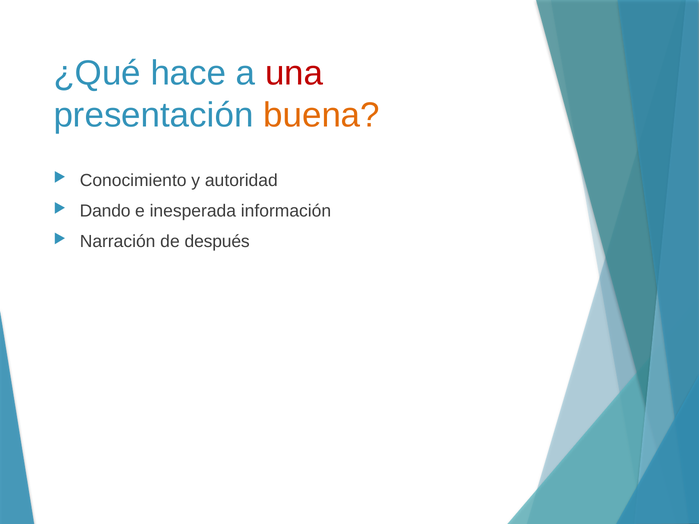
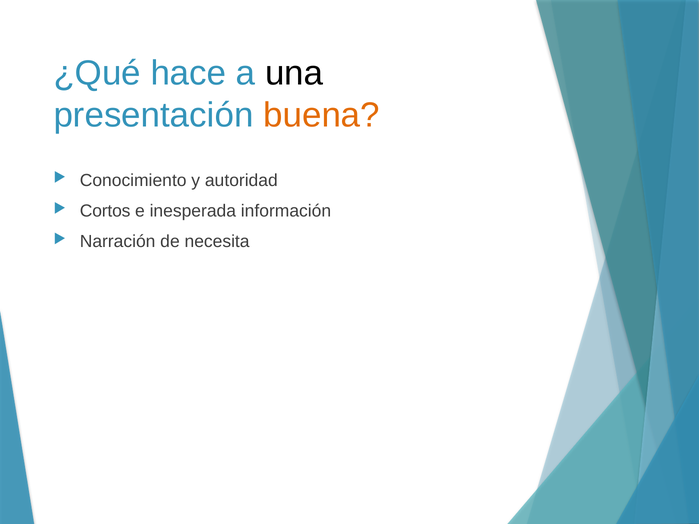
una colour: red -> black (294, 74)
Dando: Dando -> Cortos (105, 211)
después: después -> necesita (217, 242)
